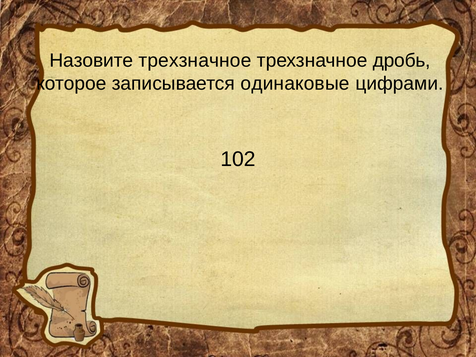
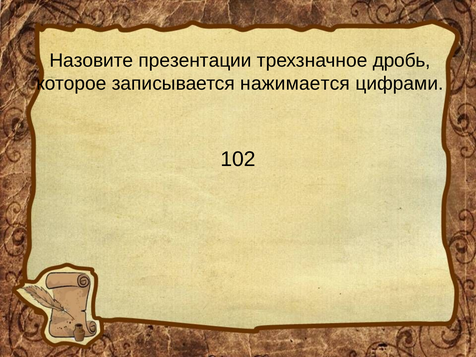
Назовите трехзначное: трехзначное -> презентации (195, 60)
одинаковые: одинаковые -> нажимается (295, 83)
